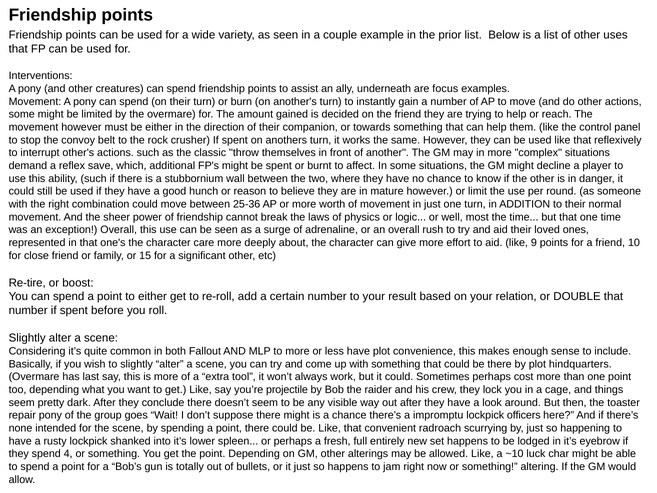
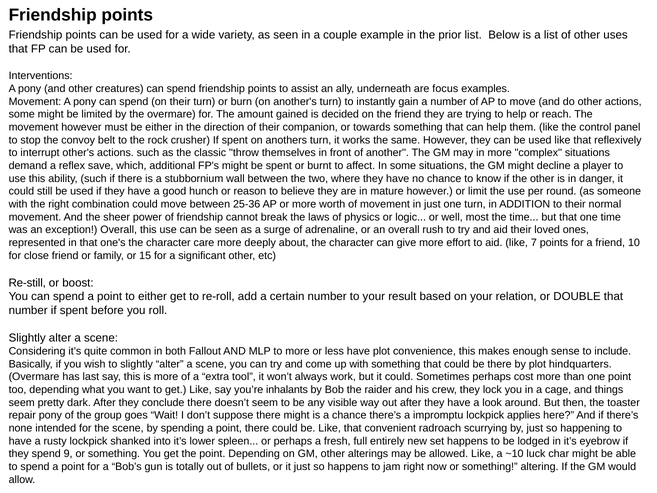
9: 9 -> 7 (534, 243)
Re-tire: Re-tire -> Re-still (27, 283)
projectile: projectile -> inhalants (287, 390)
officers: officers -> applies (524, 415)
4: 4 -> 9 (68, 454)
